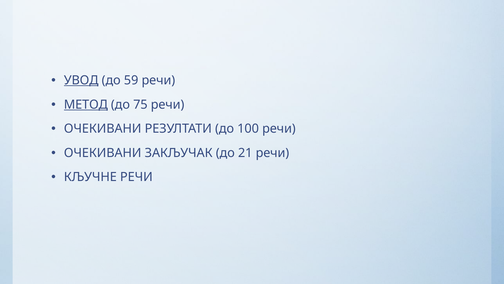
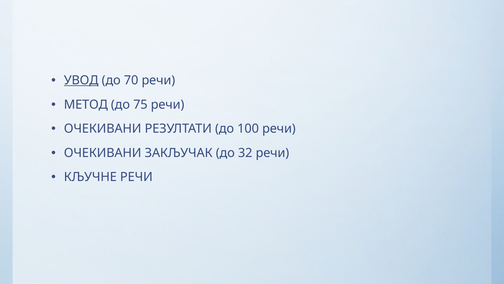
59: 59 -> 70 (131, 80)
МЕТОД underline: present -> none (86, 104)
21: 21 -> 32 (245, 153)
